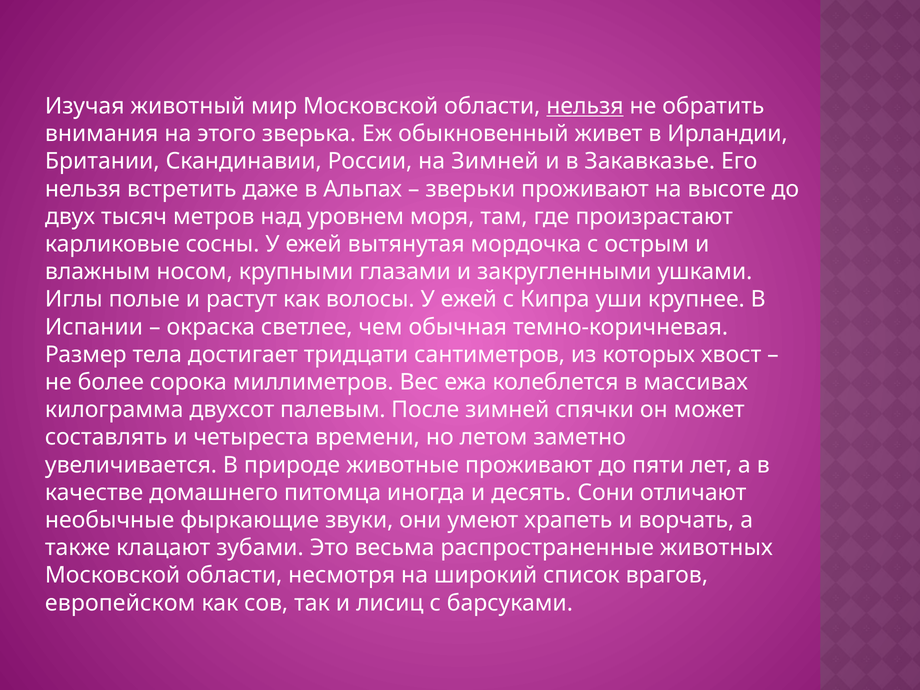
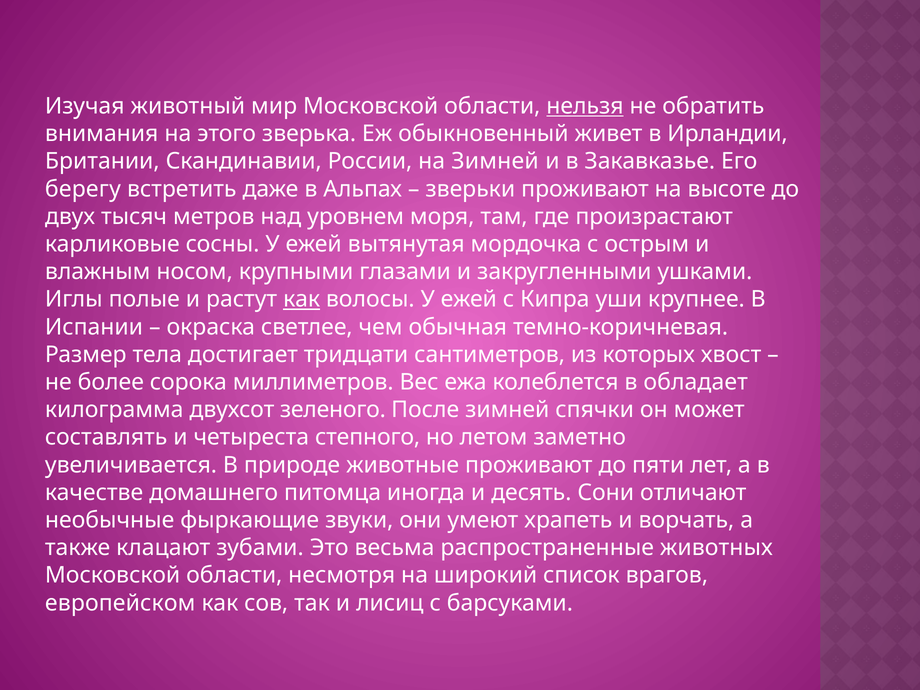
нельзя: нельзя -> берегу (83, 189)
как underline: none -> present (302, 299)
массивах: массивах -> обладает (696, 382)
палевым: палевым -> зеленого (333, 410)
времени: времени -> степного (368, 437)
